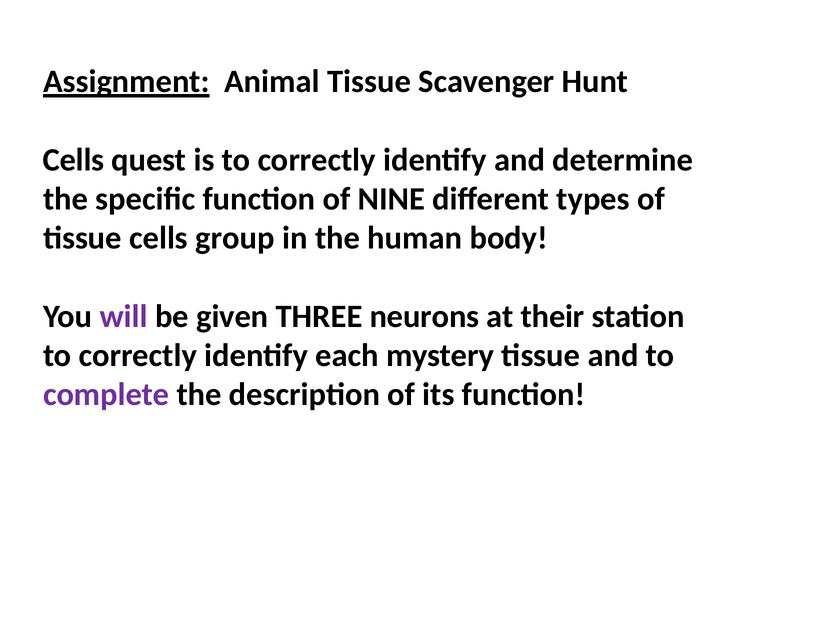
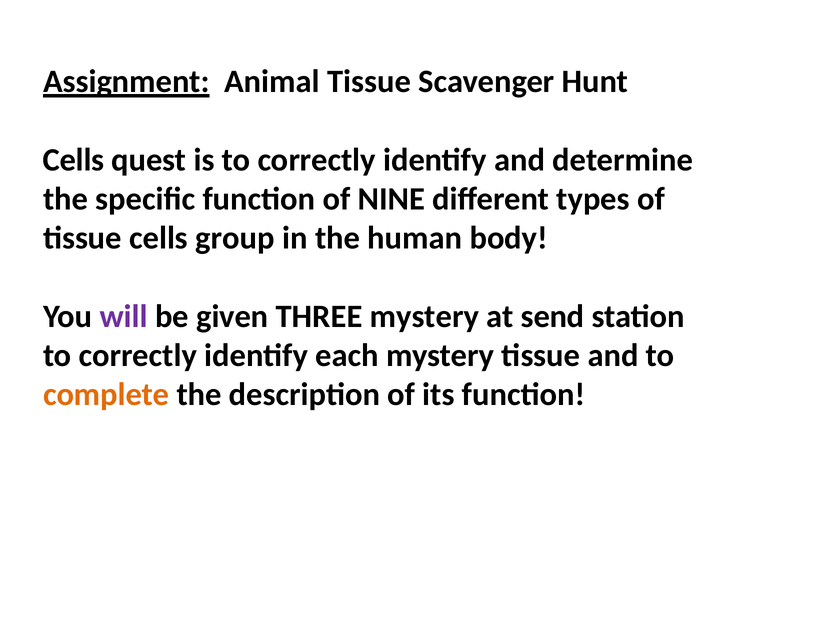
THREE neurons: neurons -> mystery (424, 316)
their: their -> send (553, 316)
complete colour: purple -> orange (106, 394)
